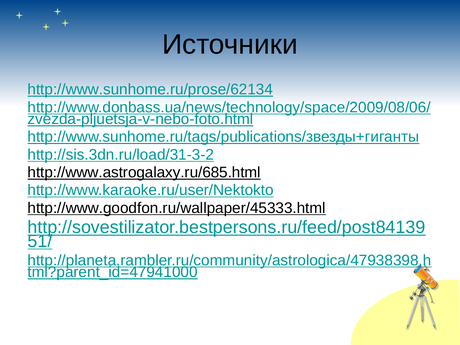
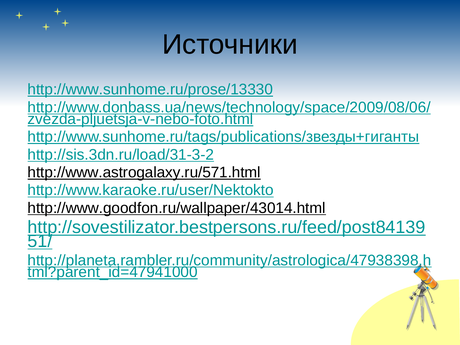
http://www.sunhome.ru/prose/62134: http://www.sunhome.ru/prose/62134 -> http://www.sunhome.ru/prose/13330 (150, 90)
http://www.astrogalaxy.ru/685.html: http://www.astrogalaxy.ru/685.html -> http://www.astrogalaxy.ru/571.html (144, 172)
http://www.goodfon.ru/wallpaper/45333.html: http://www.goodfon.ru/wallpaper/45333.html -> http://www.goodfon.ru/wallpaper/43014.html (177, 208)
